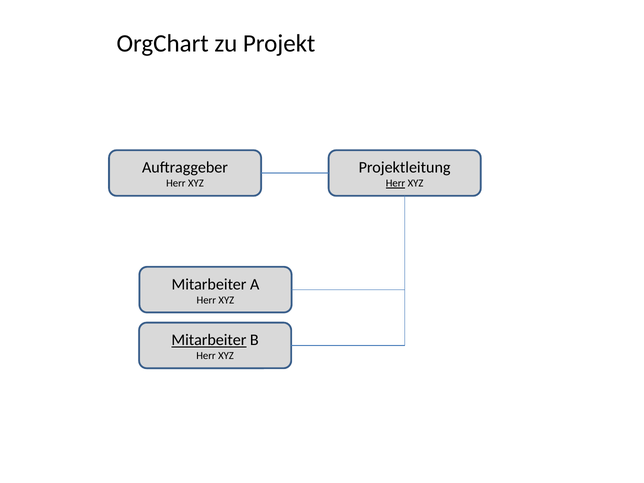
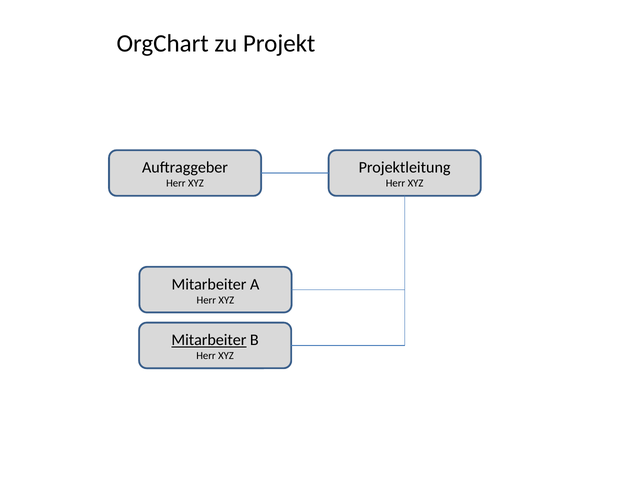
Herr underline: present -> none (396, 183)
